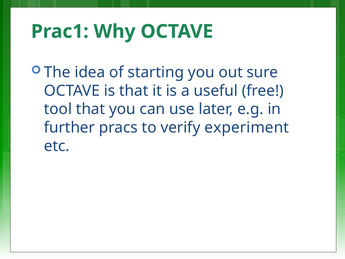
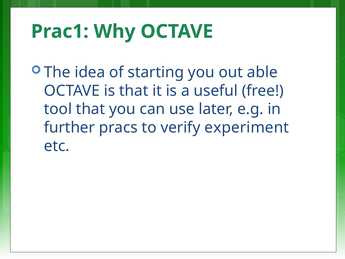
sure: sure -> able (262, 72)
